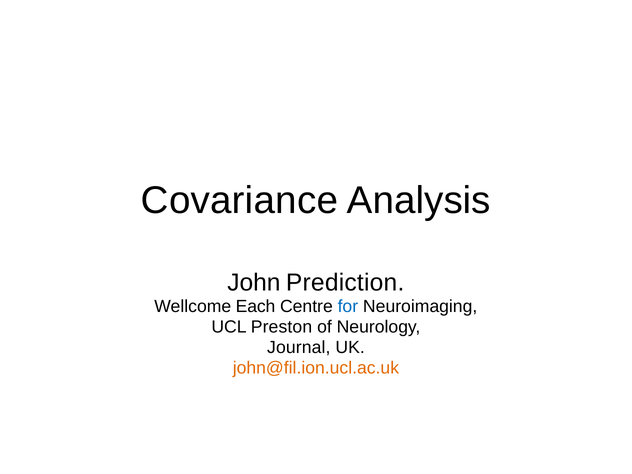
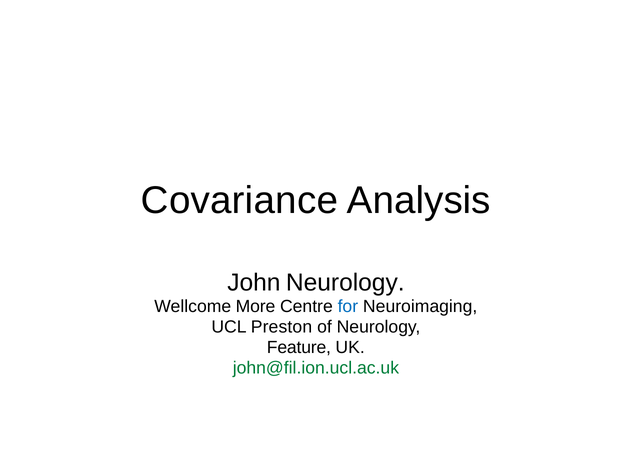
John Prediction: Prediction -> Neurology (345, 283)
Each: Each -> More (256, 307)
Journal: Journal -> Feature (299, 347)
john@fil.ion.ucl.ac.uk colour: orange -> green (316, 368)
